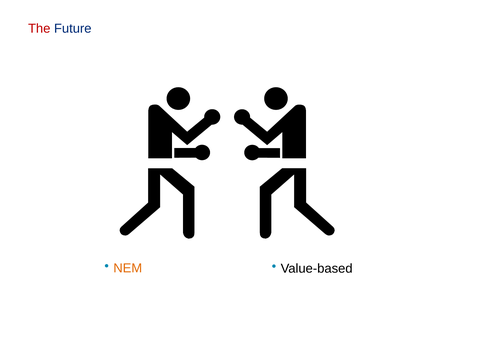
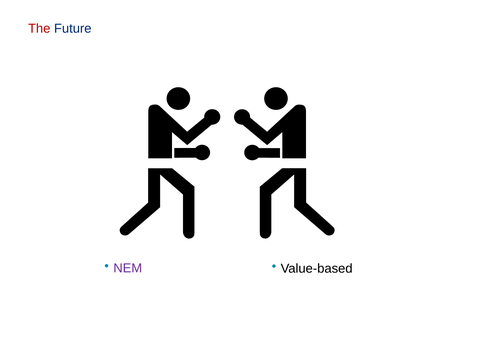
NEM colour: orange -> purple (128, 268)
